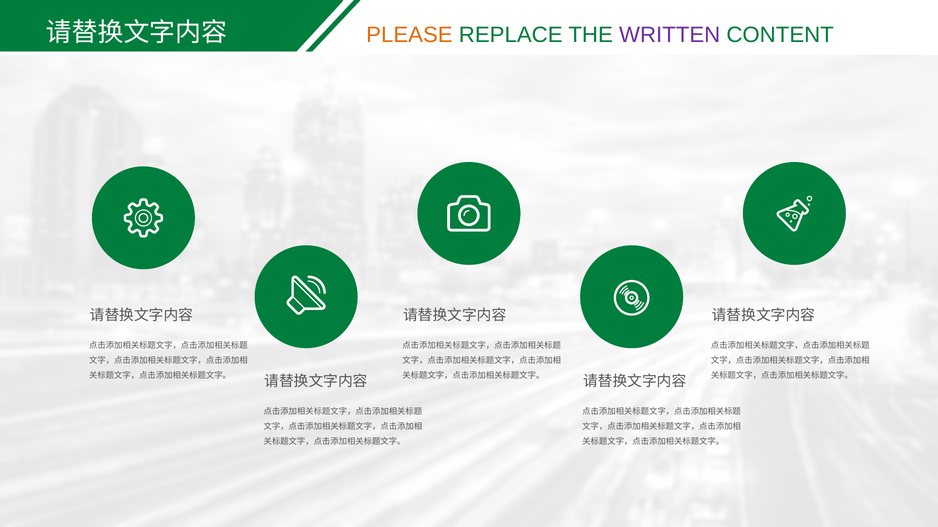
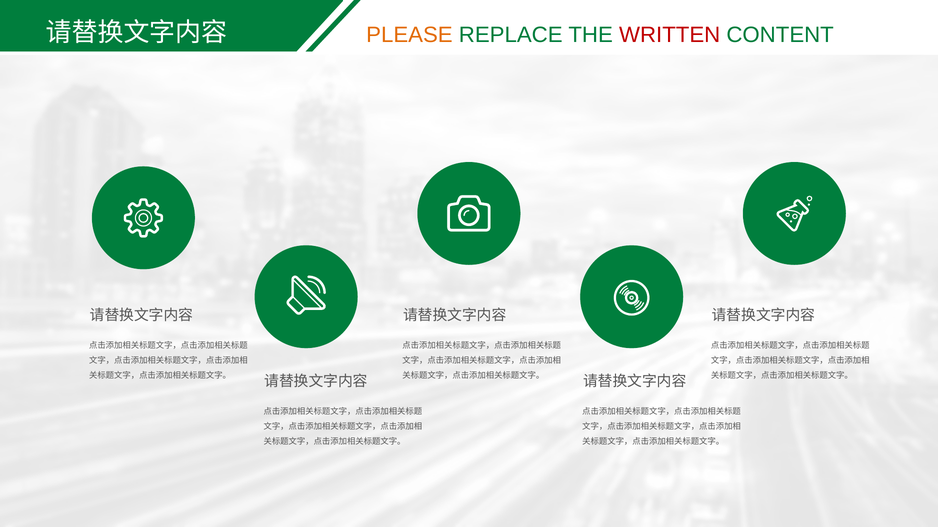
WRITTEN colour: purple -> red (670, 35)
